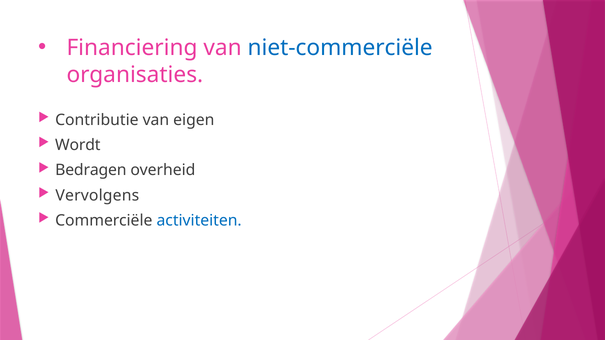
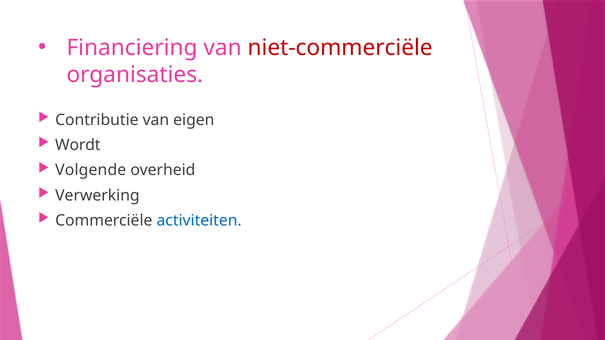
niet-commerciële colour: blue -> red (340, 48)
Bedragen: Bedragen -> Volgende (91, 170)
Vervolgens: Vervolgens -> Verwerking (97, 196)
